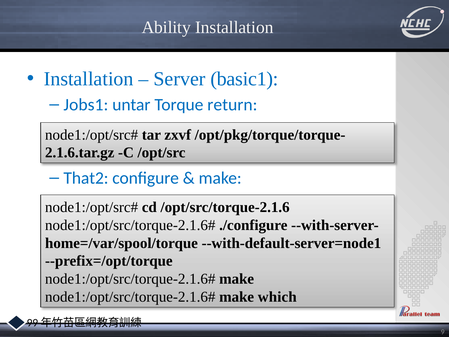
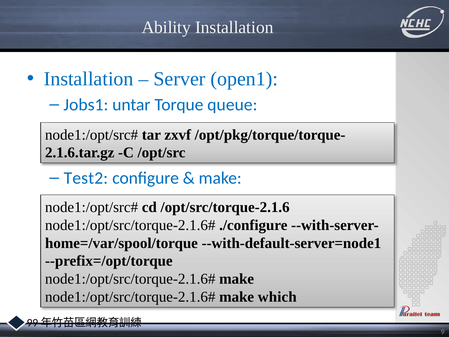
basic1: basic1 -> open1 (244, 79)
return: return -> queue (232, 105)
That2: That2 -> Test2 (86, 178)
